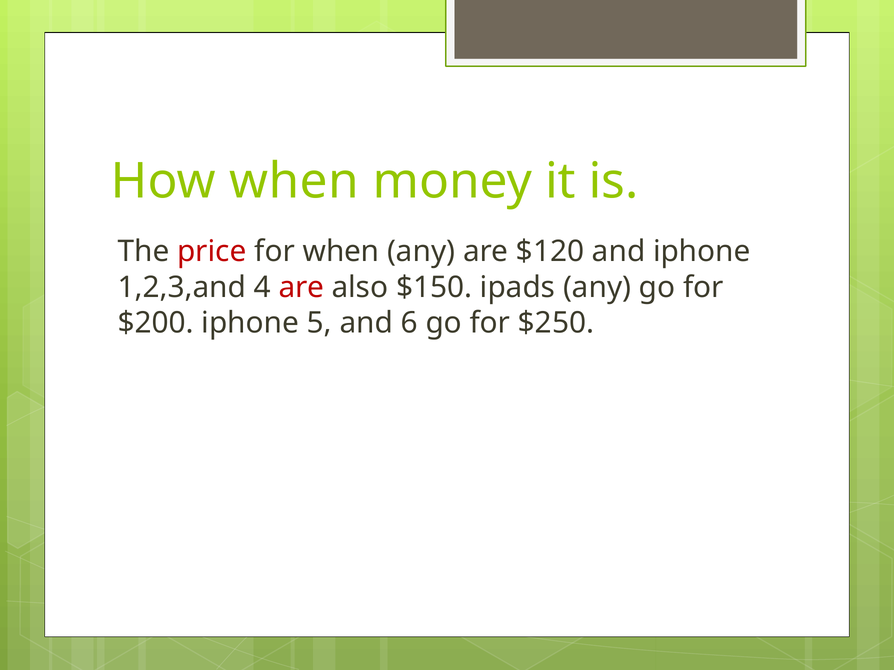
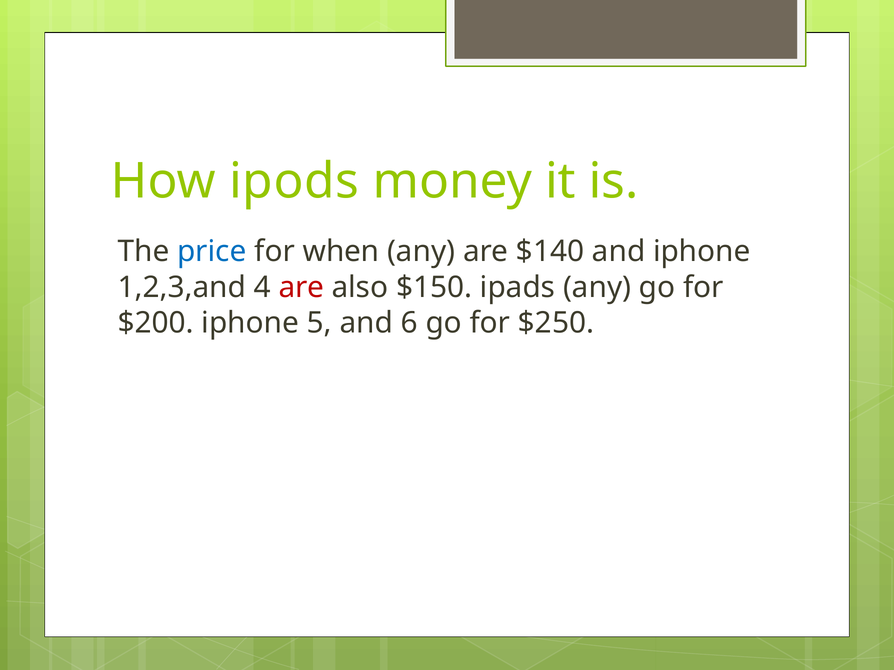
How when: when -> ipods (294, 181)
price colour: red -> blue (212, 252)
$120: $120 -> $140 (550, 252)
